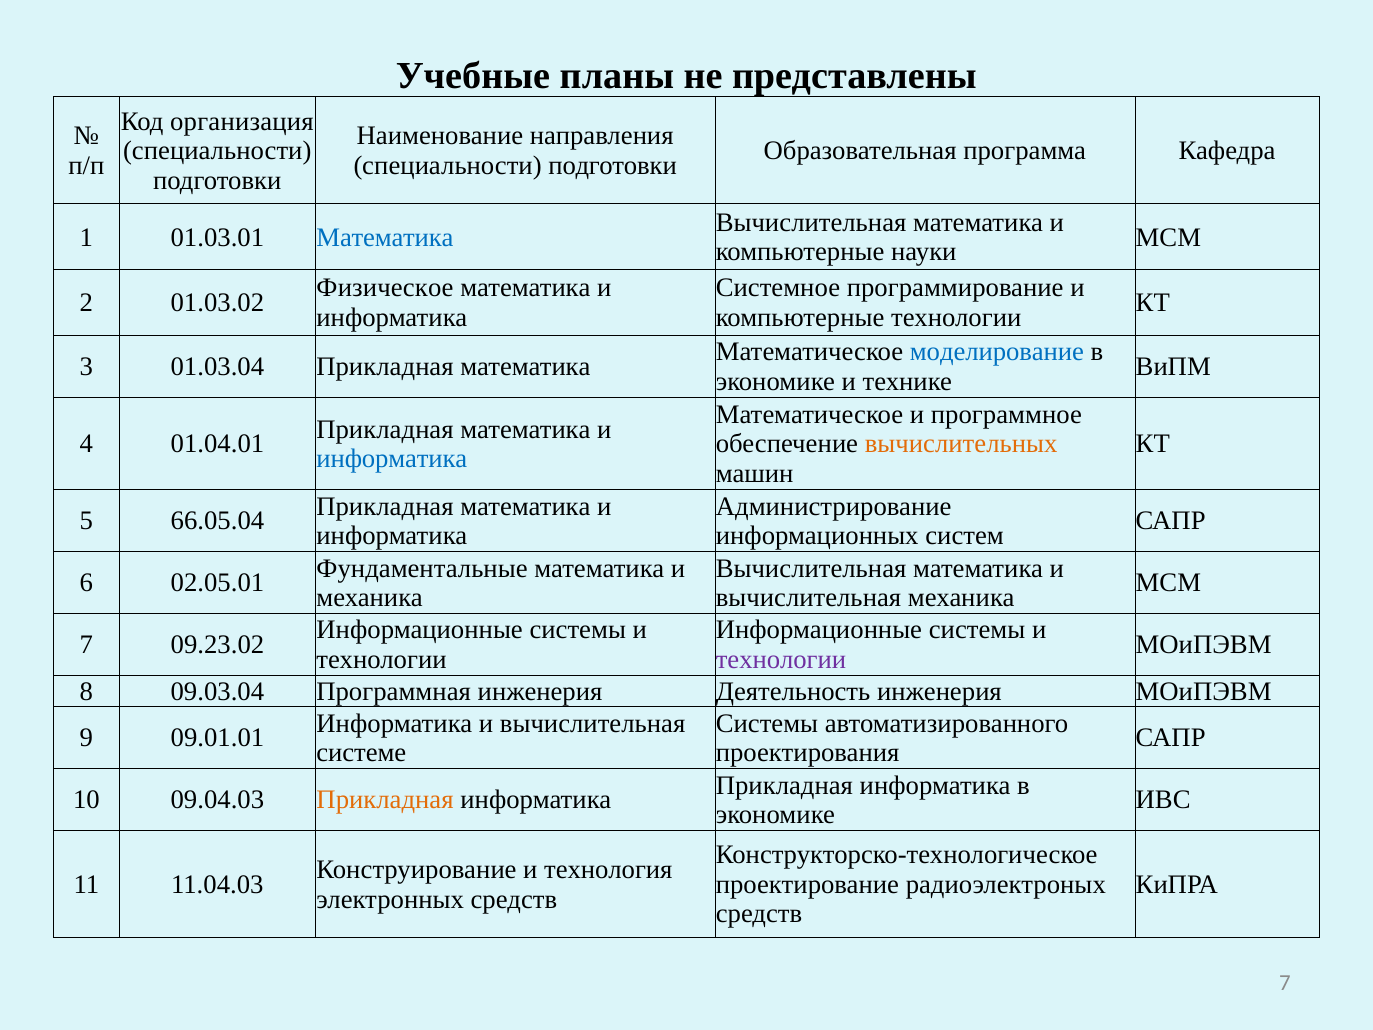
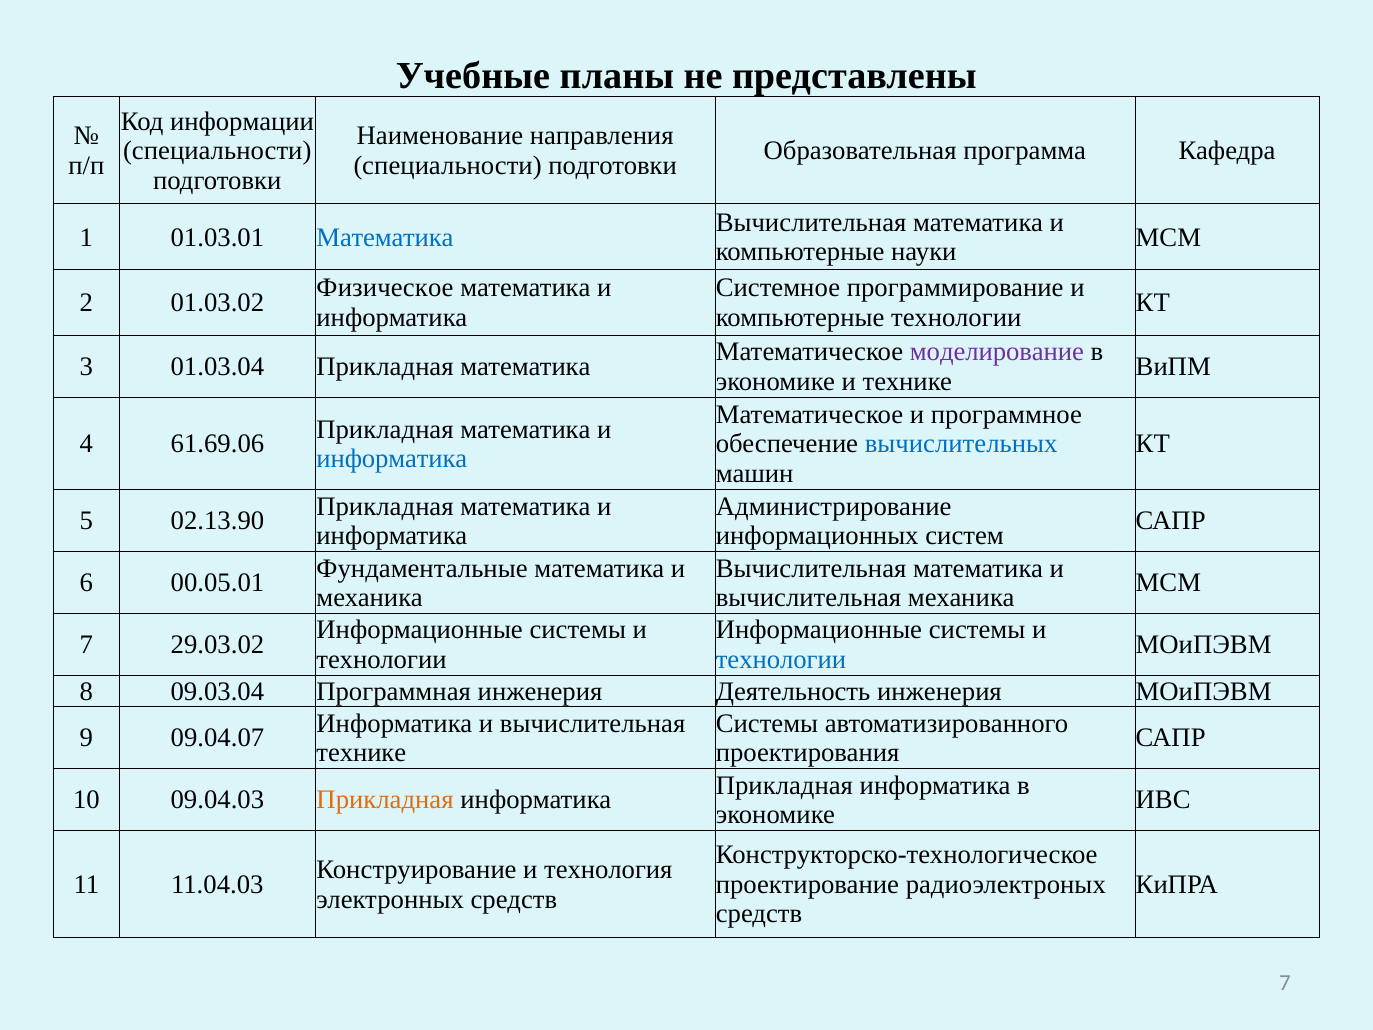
организация: организация -> информации (242, 121)
моделирование colour: blue -> purple (997, 352)
01.04.01: 01.04.01 -> 61.69.06 (217, 444)
вычислительных colour: orange -> blue (961, 444)
66.05.04: 66.05.04 -> 02.13.90 (217, 521)
02.05.01: 02.05.01 -> 00.05.01 (217, 583)
09.23.02: 09.23.02 -> 29.03.02 (217, 645)
технологии colour: purple -> blue (781, 660)
09.01.01: 09.01.01 -> 09.04.07 (217, 738)
системе: системе -> технике (361, 753)
